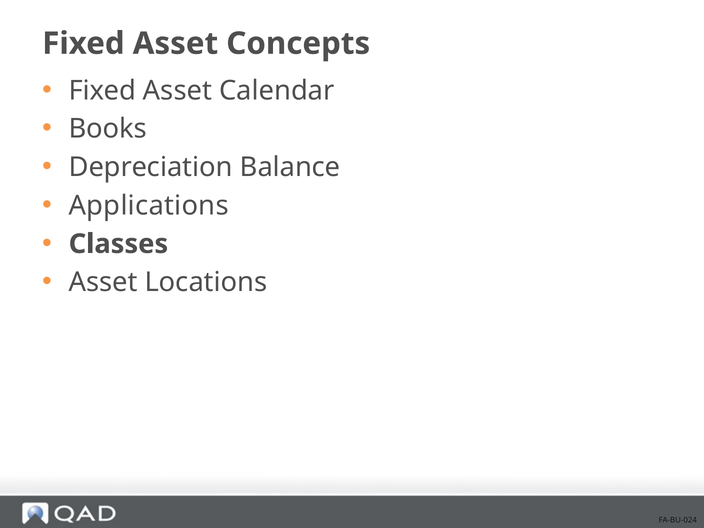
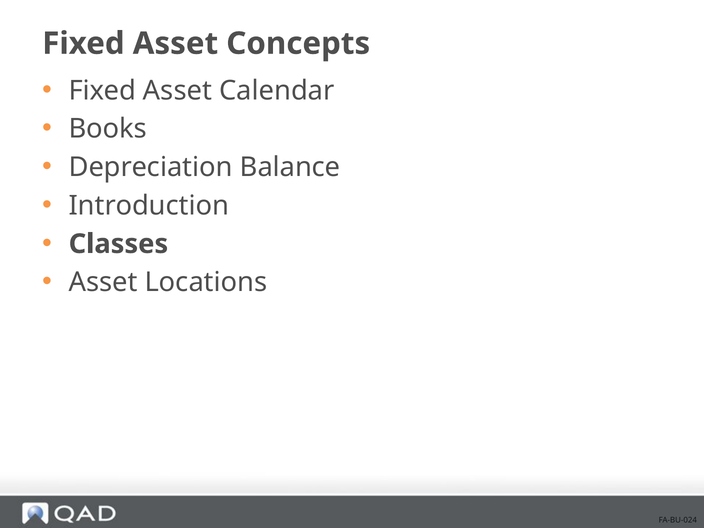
Applications: Applications -> Introduction (149, 206)
